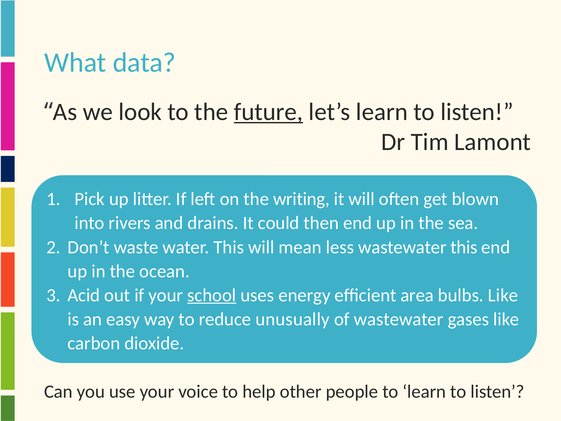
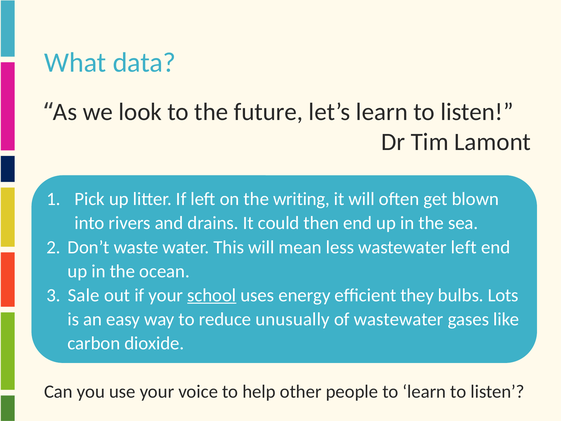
future underline: present -> none (268, 112)
wastewater this: this -> left (464, 247)
Acid: Acid -> Sale (84, 295)
area: area -> they (417, 295)
bulbs Like: Like -> Lots (503, 295)
